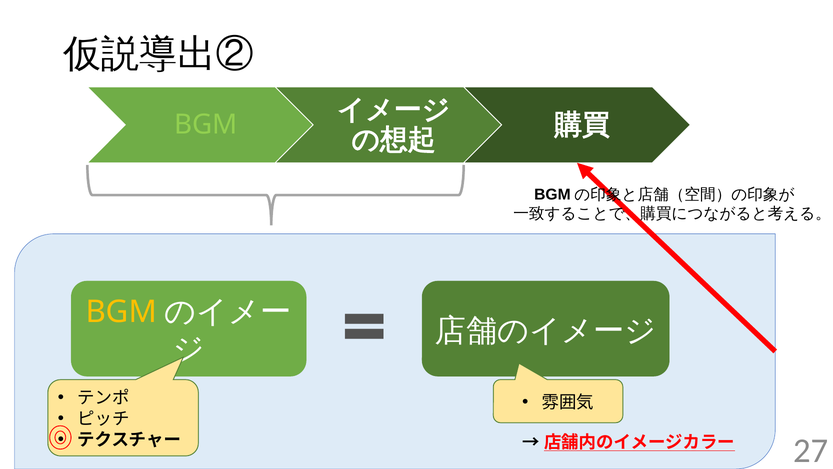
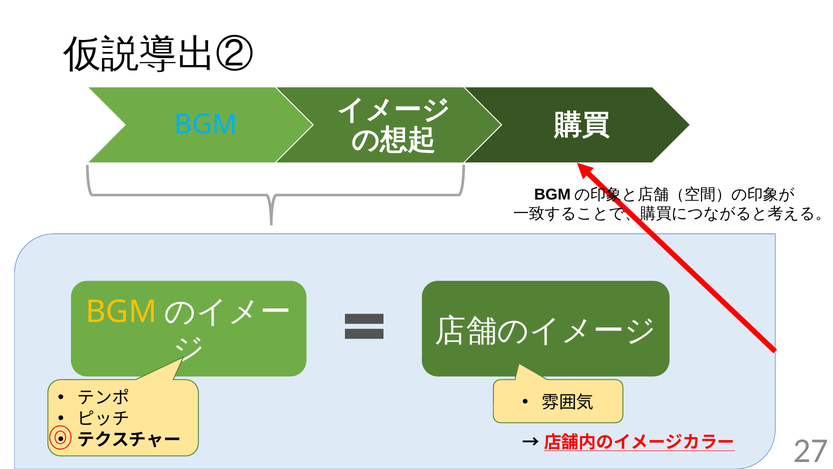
BGM colour: light green -> light blue (206, 125)
